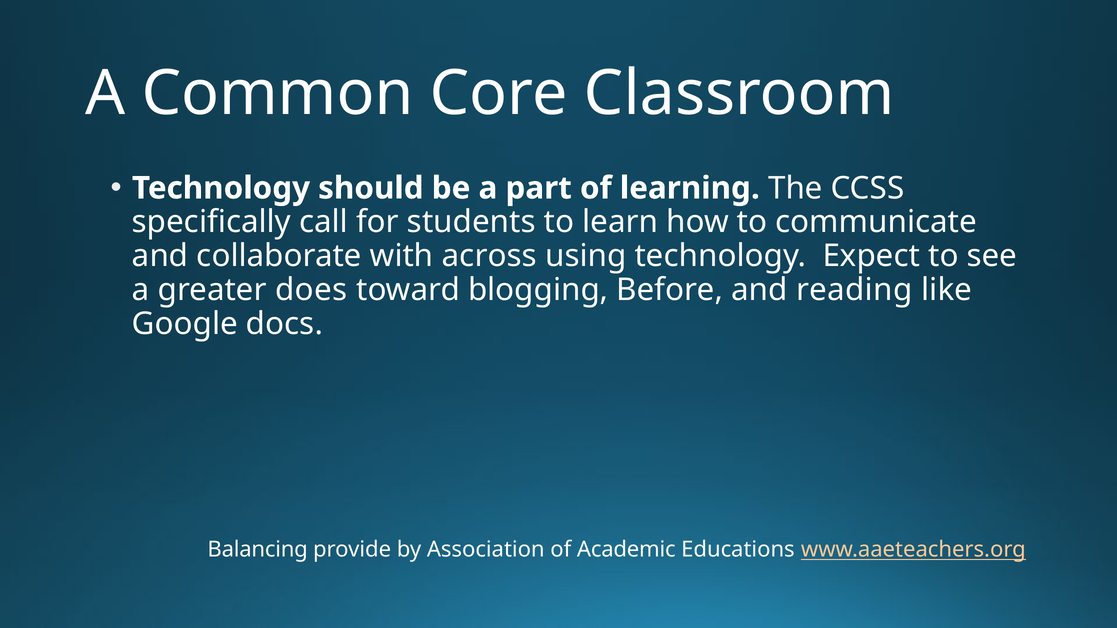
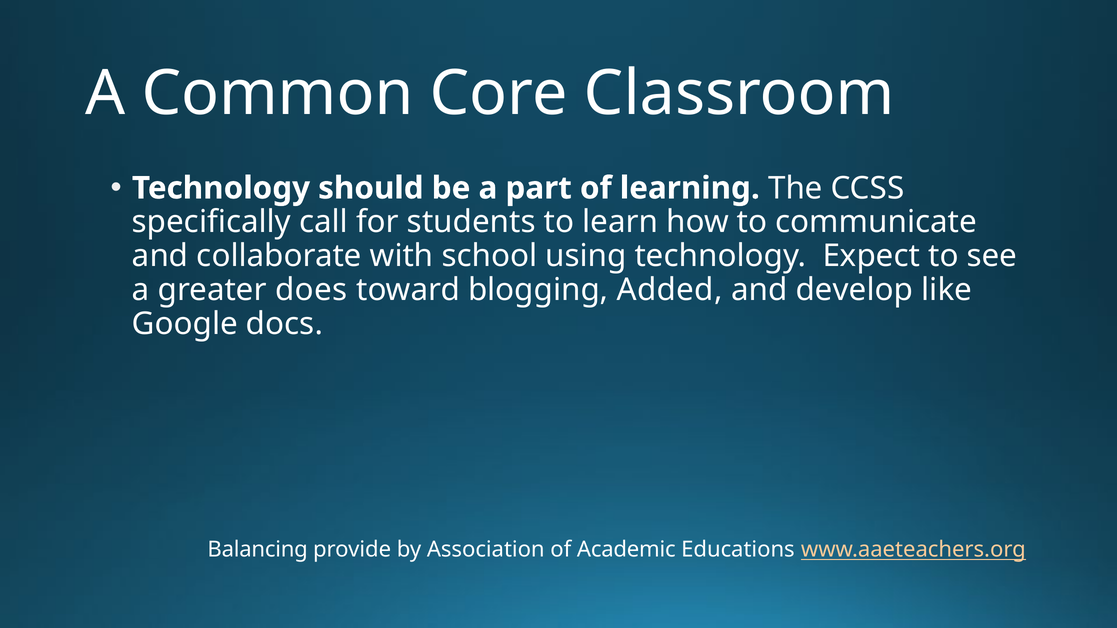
across: across -> school (489, 256)
Before: Before -> Added (670, 290)
reading: reading -> develop (854, 290)
